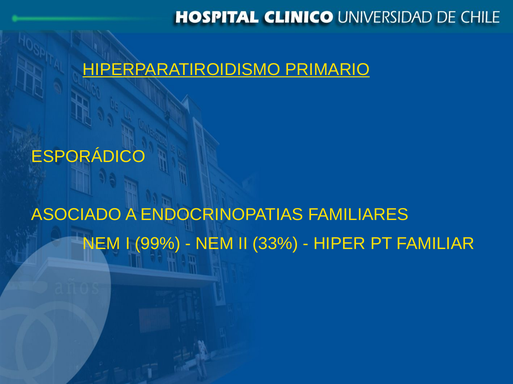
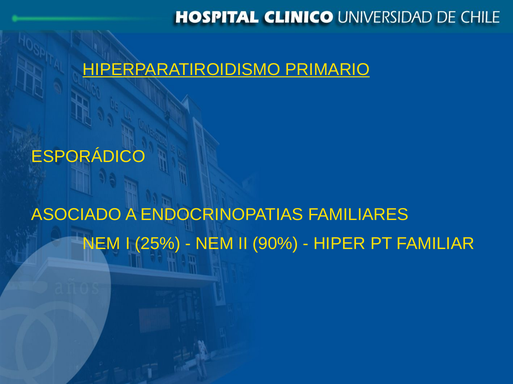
99%: 99% -> 25% (158, 244)
33%: 33% -> 90% (275, 244)
